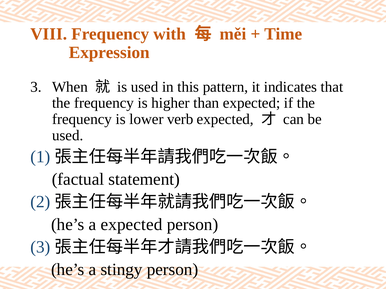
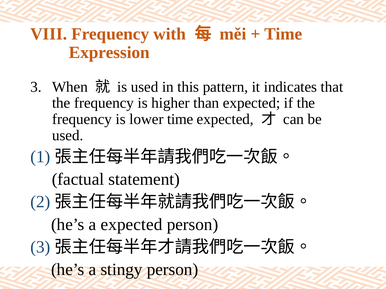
lower verb: verb -> time (180, 119)
